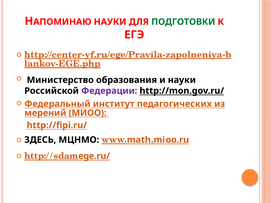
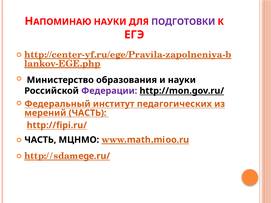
ПОДГОТОВКИ colour: green -> purple (183, 22)
МИОО: МИОО -> ЧАСТЬ (88, 113)
ЗДЕСЬ: ЗДЕСЬ -> ЧАСТЬ (40, 140)
